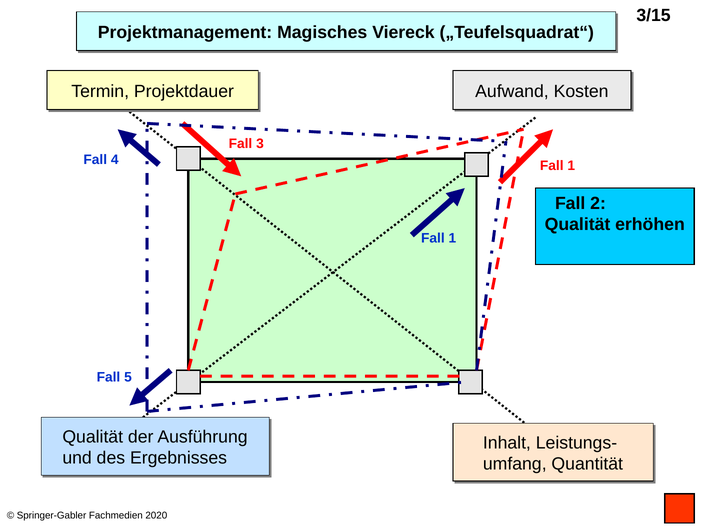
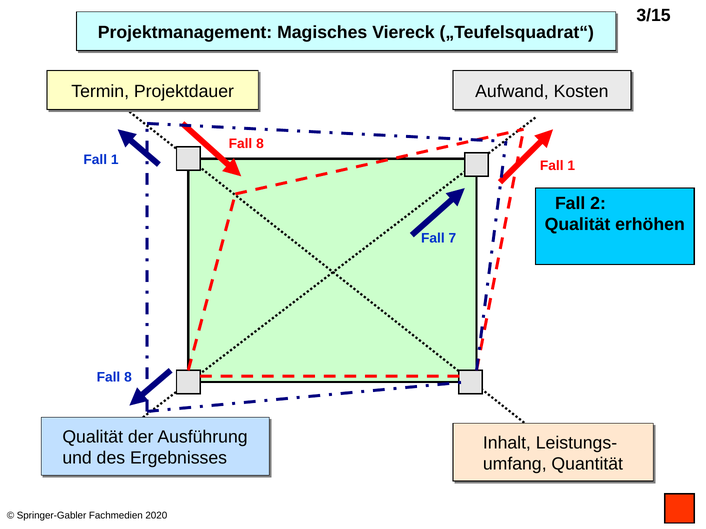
3: 3 -> 8 (260, 144)
4: 4 -> 1 (115, 160)
1: 1 -> 7 (452, 238)
5: 5 -> 8 (128, 377)
